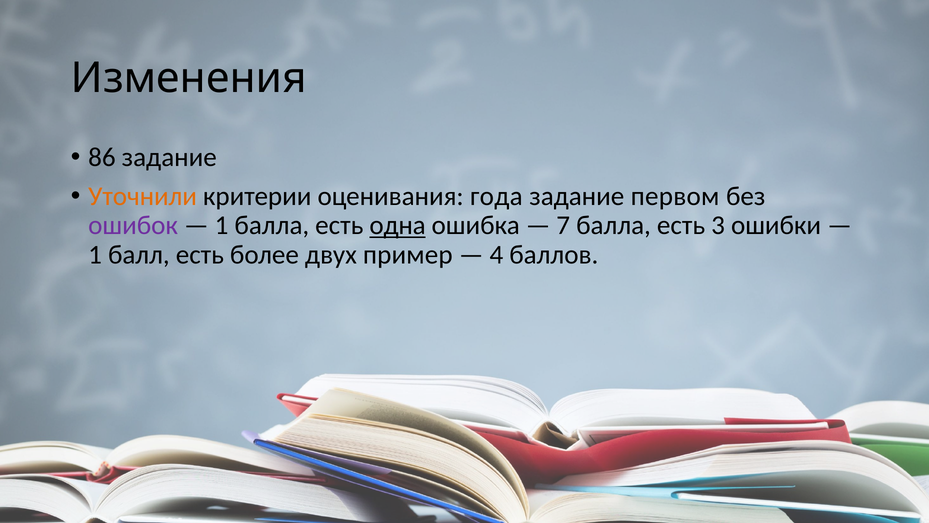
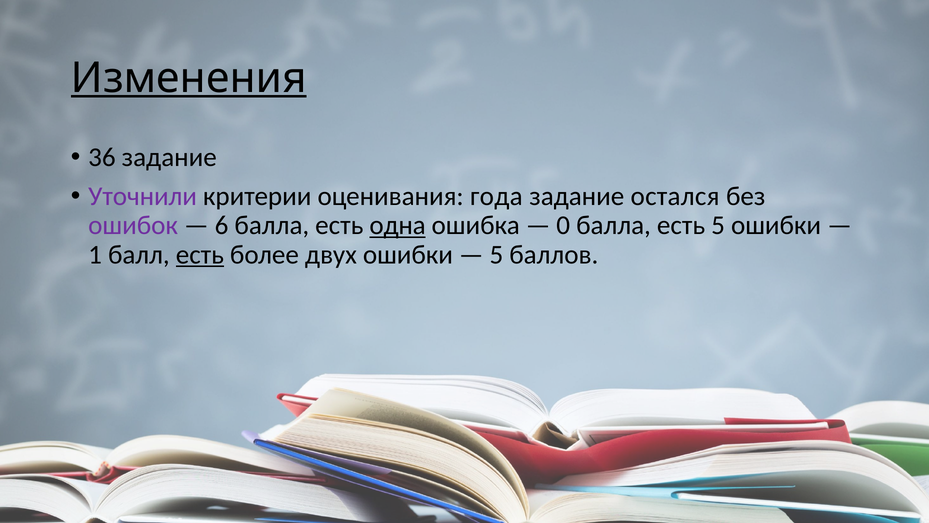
Изменения underline: none -> present (189, 78)
86: 86 -> 36 (102, 157)
Уточнили colour: orange -> purple (143, 196)
первом: первом -> остался (675, 196)
1: 1 -> 6 (222, 225)
7: 7 -> 0 (563, 225)
есть 3: 3 -> 5 (718, 225)
есть underline: none -> present (200, 255)
двух пример: пример -> ошибки (408, 255)
4: 4 -> 5 (496, 255)
